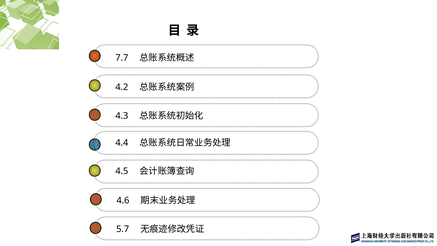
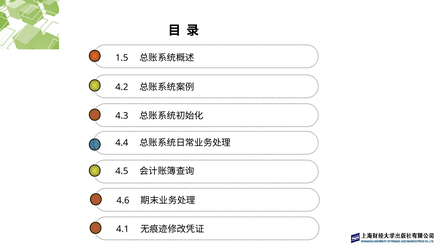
7.7: 7.7 -> 1.5 (122, 58)
5.7: 5.7 -> 4.1 (123, 229)
